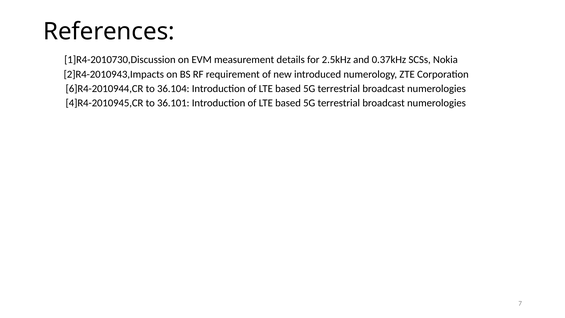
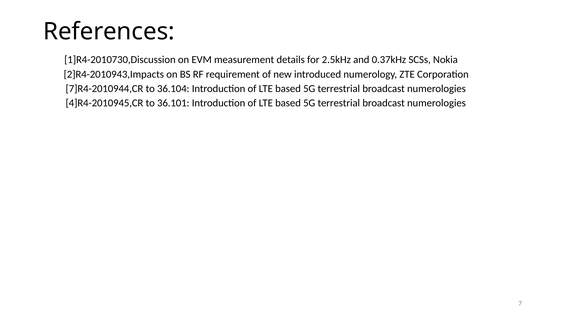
6]R4-2010944,CR: 6]R4-2010944,CR -> 7]R4-2010944,CR (104, 89)
